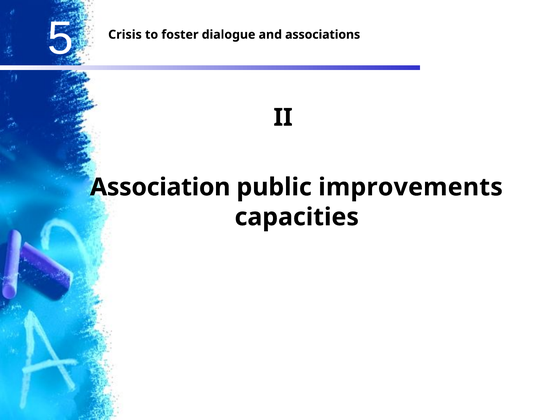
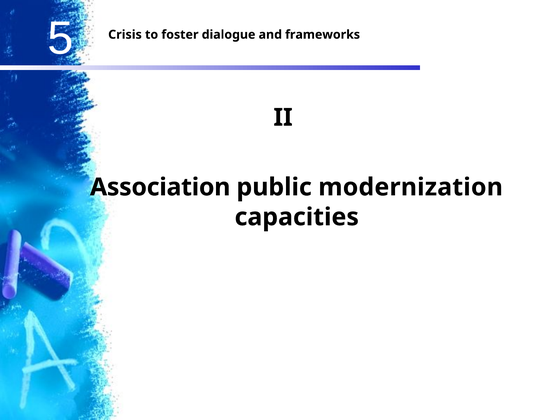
associations: associations -> frameworks (323, 35)
improvements: improvements -> modernization (411, 187)
